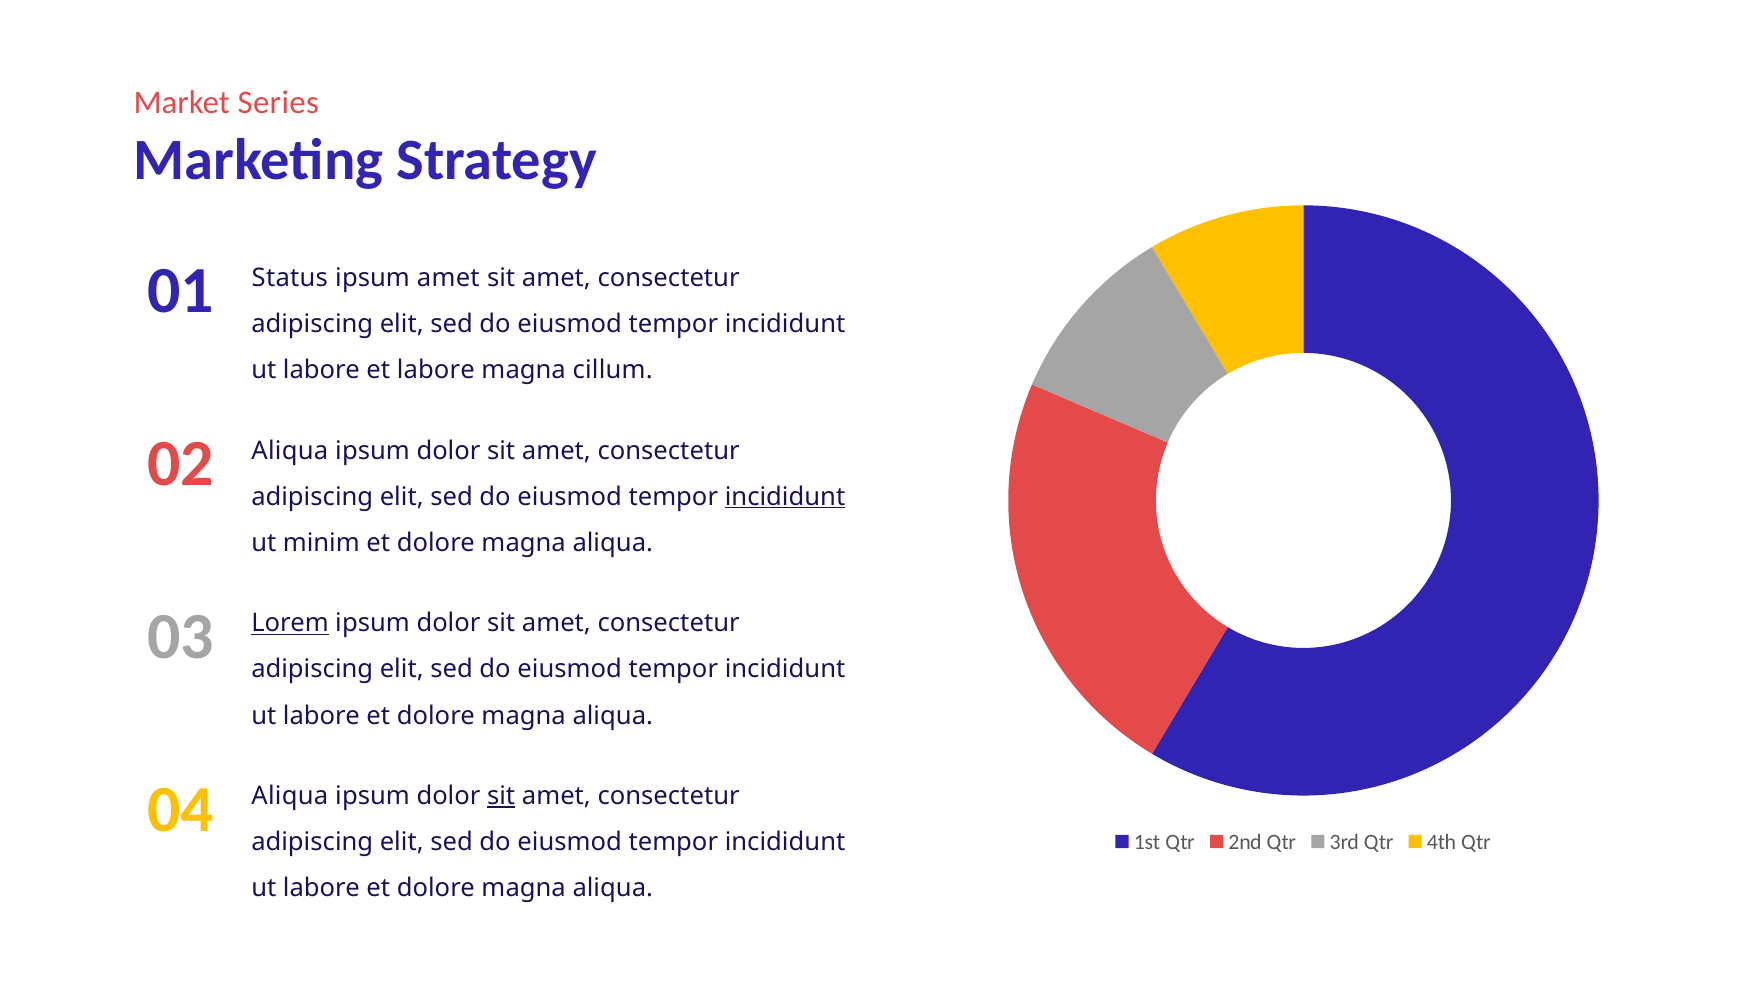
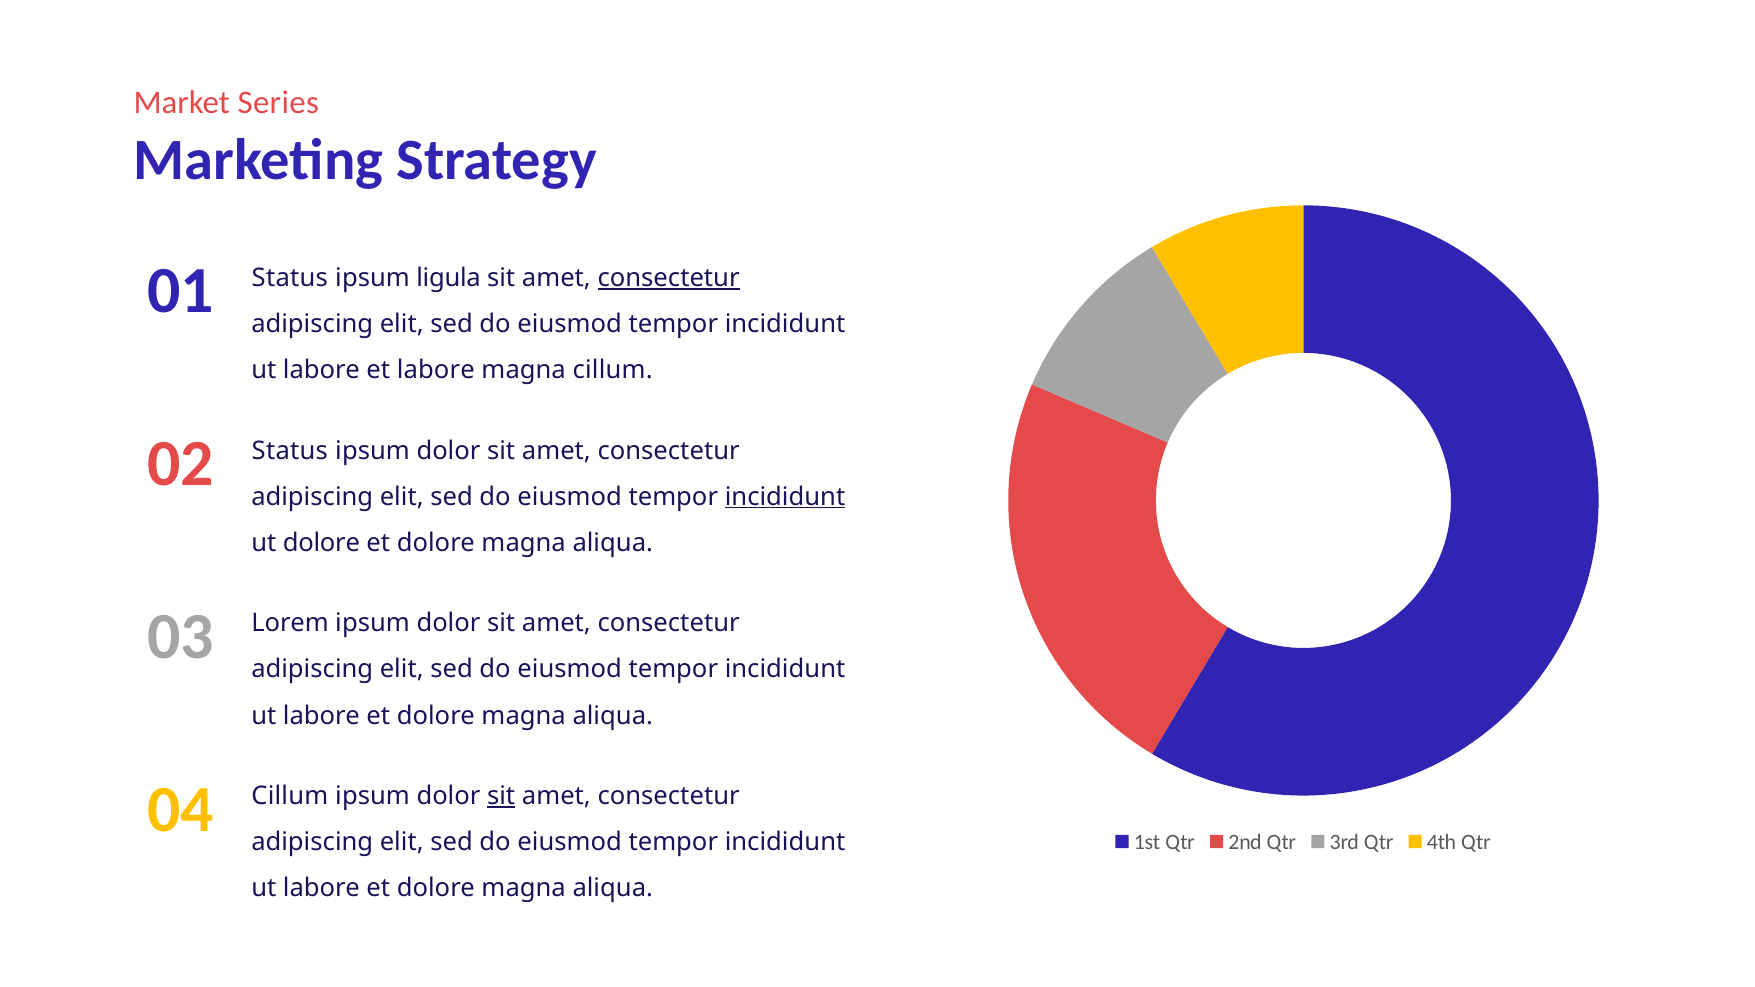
ipsum amet: amet -> ligula (449, 278)
consectetur underline: none -> present (669, 278)
02 Aliqua: Aliqua -> Status (290, 451)
ut minim: minim -> dolore (321, 543)
Lorem underline: present -> none (290, 624)
04 Aliqua: Aliqua -> Cillum (290, 796)
